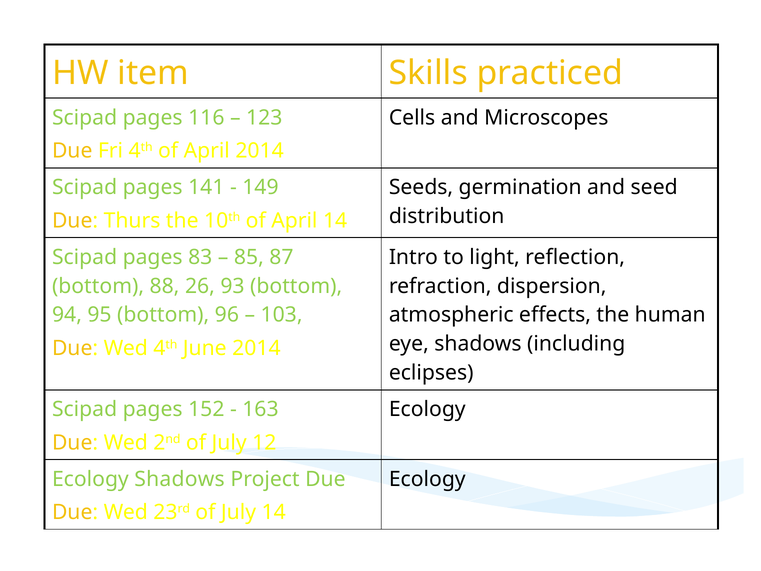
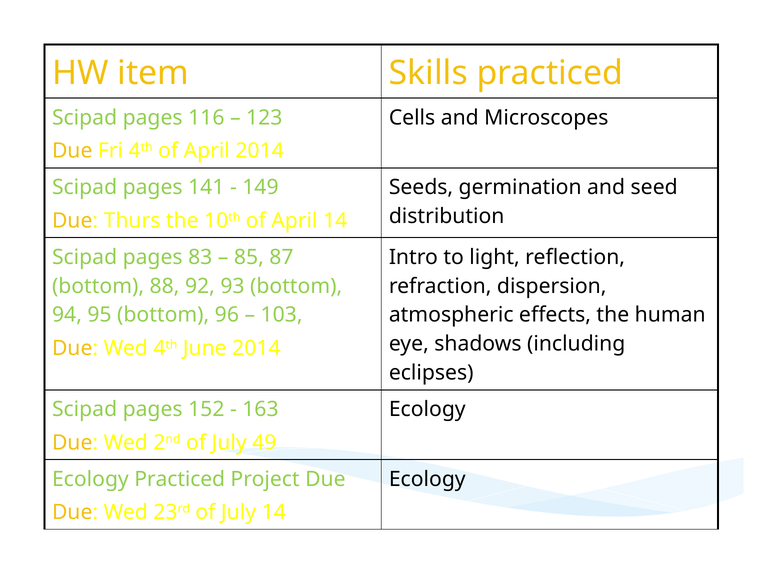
26: 26 -> 92 (200, 286)
12: 12 -> 49 (264, 442)
Ecology Shadows: Shadows -> Practiced (180, 479)
